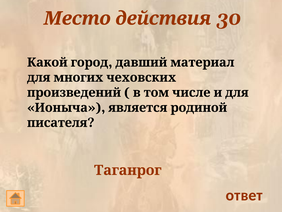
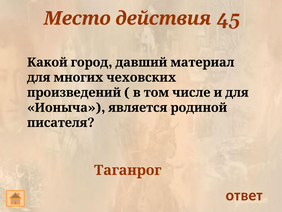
30: 30 -> 45 (229, 18)
